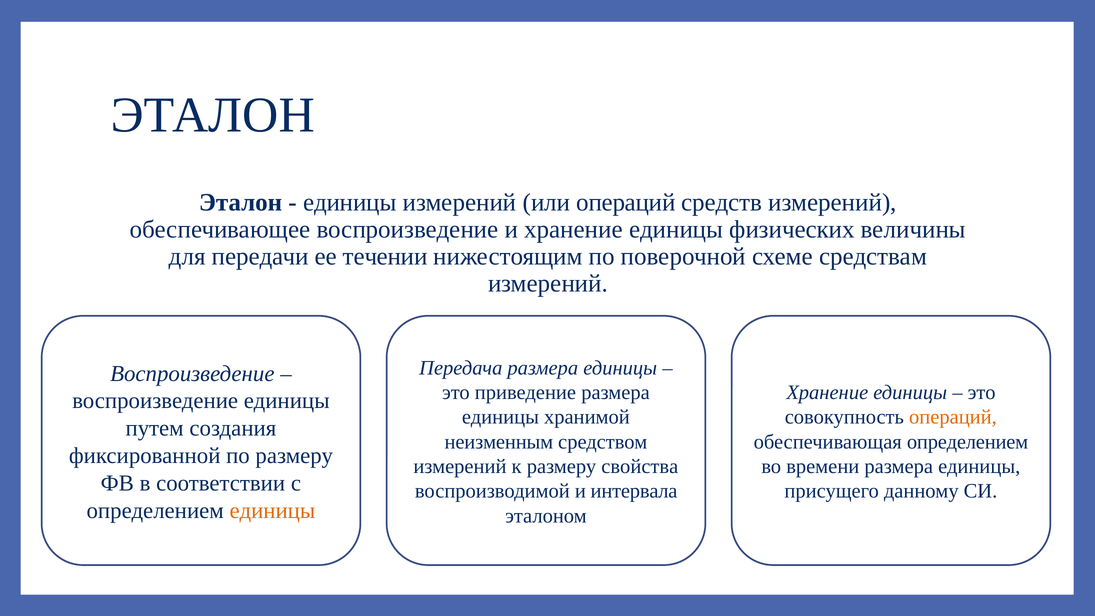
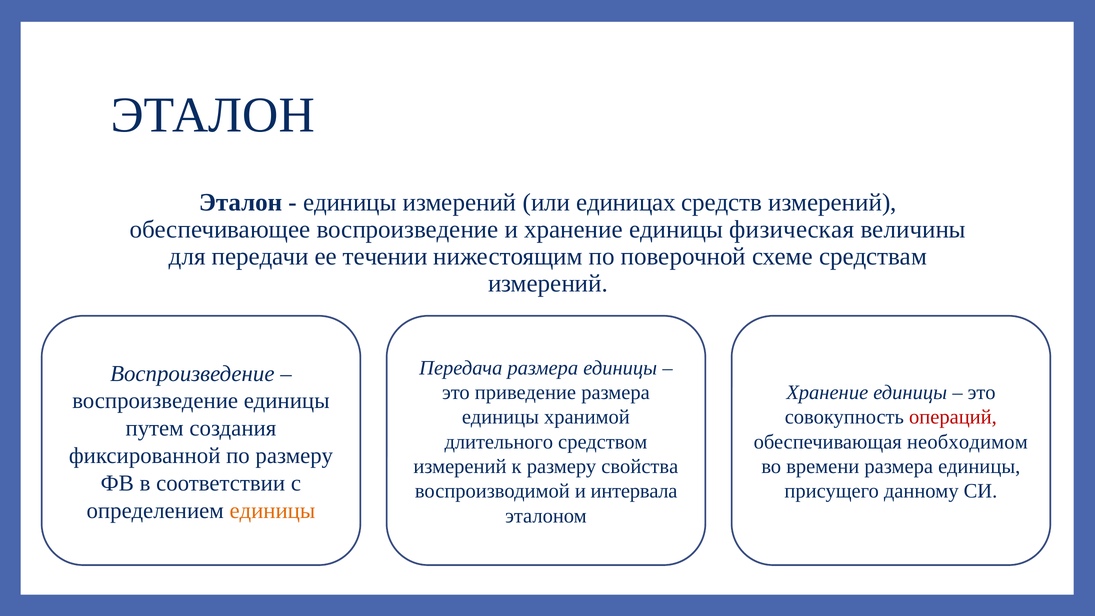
или операций: операций -> единицах (626, 202)
физических: физических -> физическая (792, 229)
операций colour: orange -> red (953, 417)
неизменным: неизменным -> длительного (499, 442)
обеспечивающая определением: определением -> необходимом (967, 442)
